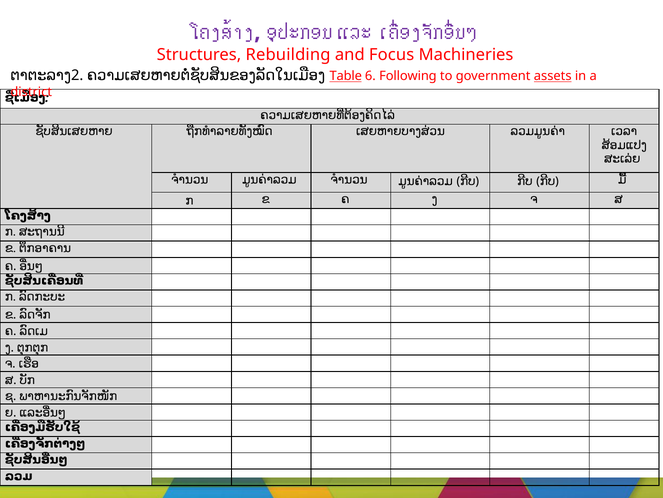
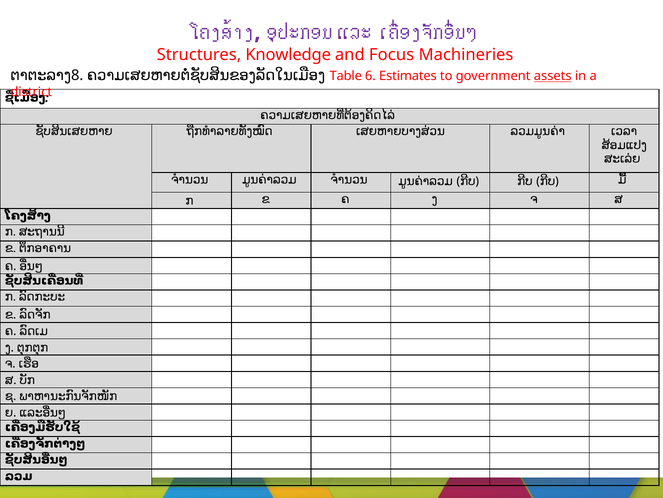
Rebuilding: Rebuilding -> Knowledge (288, 55)
2: 2 -> 8 (77, 75)
Table underline: present -> none (346, 76)
Following: Following -> Estimates (408, 76)
